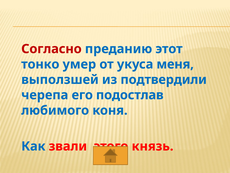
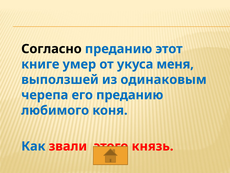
Согласно colour: red -> black (51, 49)
тонко: тонко -> книге (40, 64)
подтвердили: подтвердили -> одинаковым (164, 79)
его подостлав: подостлав -> преданию (130, 95)
